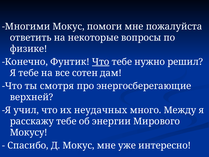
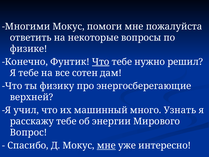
смотря: смотря -> физику (57, 86)
неудачных: неудачных -> машинный (101, 110)
Между: Между -> Узнать (180, 110)
Мокусу: Мокусу -> Вопрос (29, 132)
мне underline: none -> present (106, 145)
